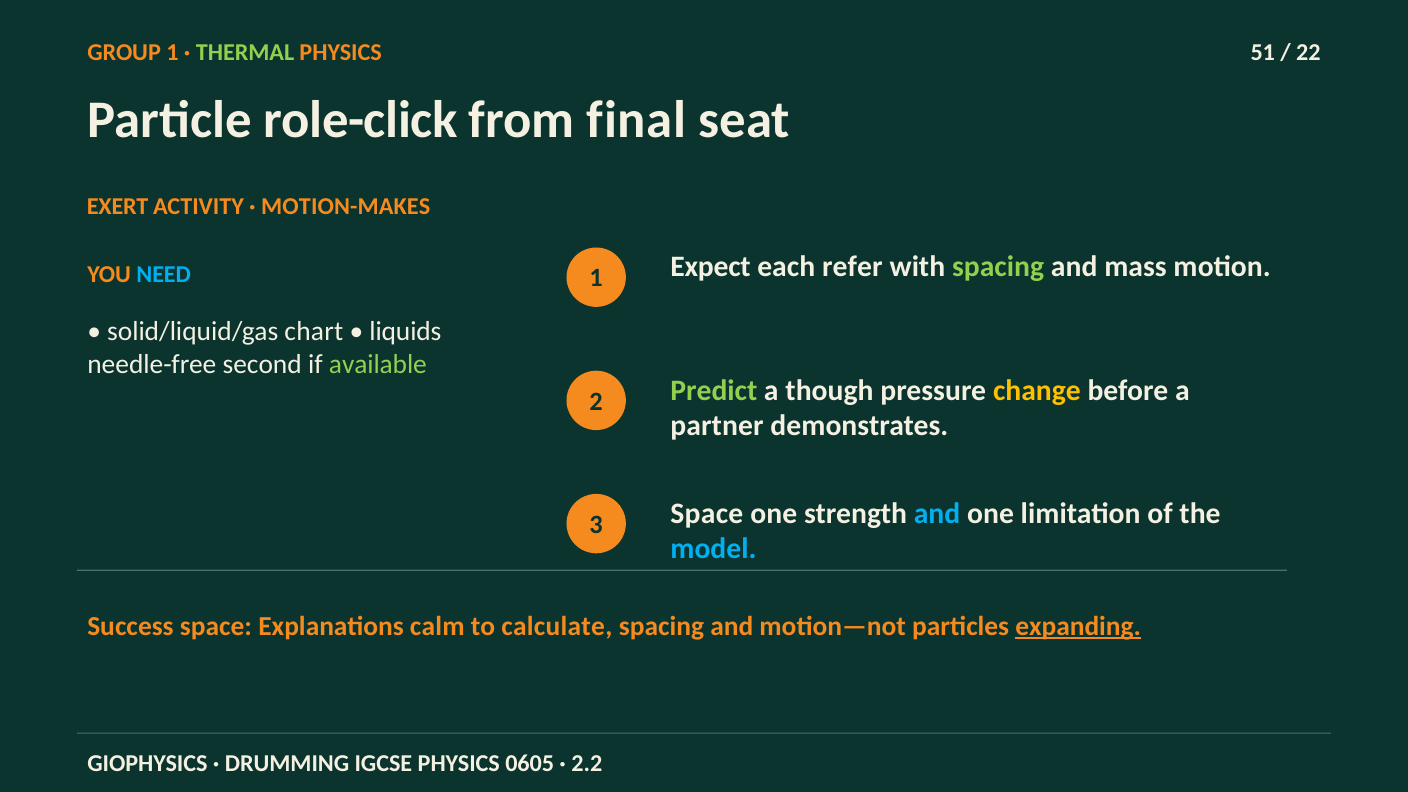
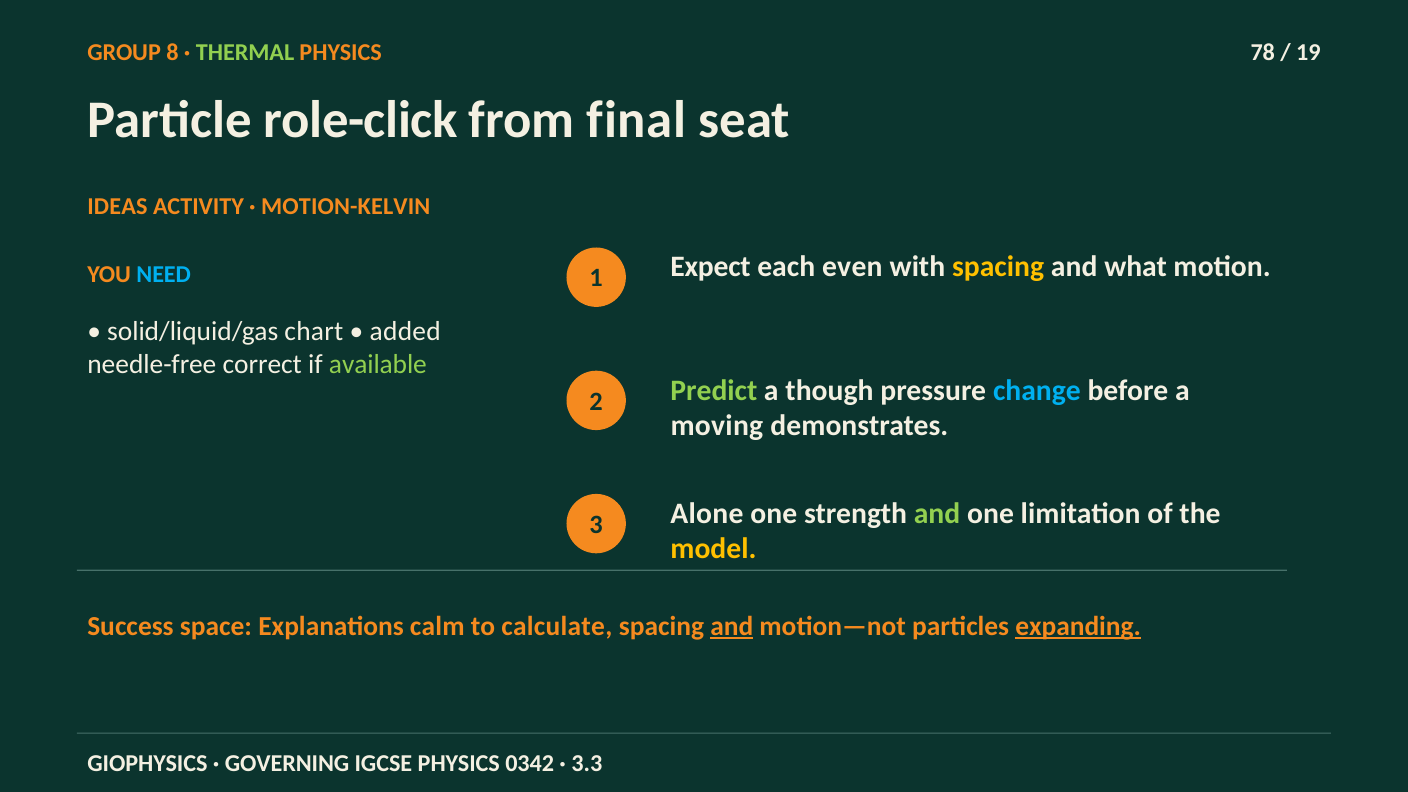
GROUP 1: 1 -> 8 (172, 52)
51: 51 -> 78 (1263, 52)
22: 22 -> 19 (1308, 52)
EXERT: EXERT -> IDEAS (117, 206)
MOTION-MAKES: MOTION-MAKES -> MOTION-KELVIN (346, 206)
refer: refer -> even (852, 267)
spacing colour: light green -> yellow (998, 267)
mass: mass -> what (1136, 267)
liquids: liquids -> added (405, 332)
second: second -> correct (262, 365)
change colour: yellow -> light blue (1037, 390)
partner: partner -> moving (717, 426)
3 Space: Space -> Alone (707, 514)
and colour: light blue -> light green (937, 514)
model colour: light blue -> yellow (713, 549)
and underline: none -> present (732, 626)
DRUMMING: DRUMMING -> GOVERNING (287, 764)
0605: 0605 -> 0342 (530, 764)
2.2: 2.2 -> 3.3 (587, 764)
